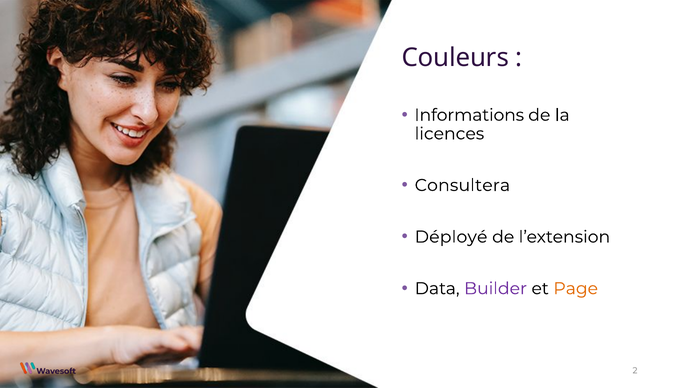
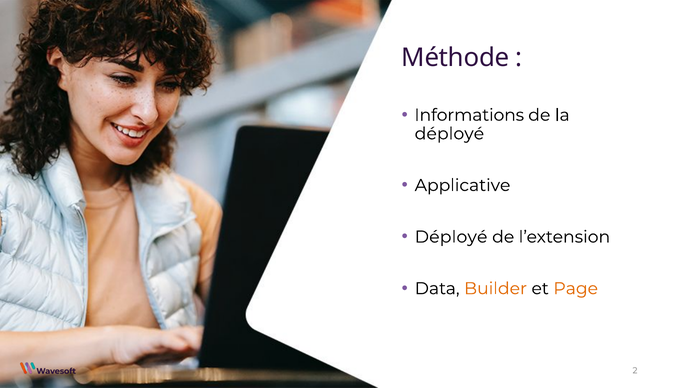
Couleurs: Couleurs -> Méthode (455, 58)
licences: licences -> déployé (449, 134)
Consultera: Consultera -> Applicative (463, 185)
Builder colour: purple -> orange (496, 289)
